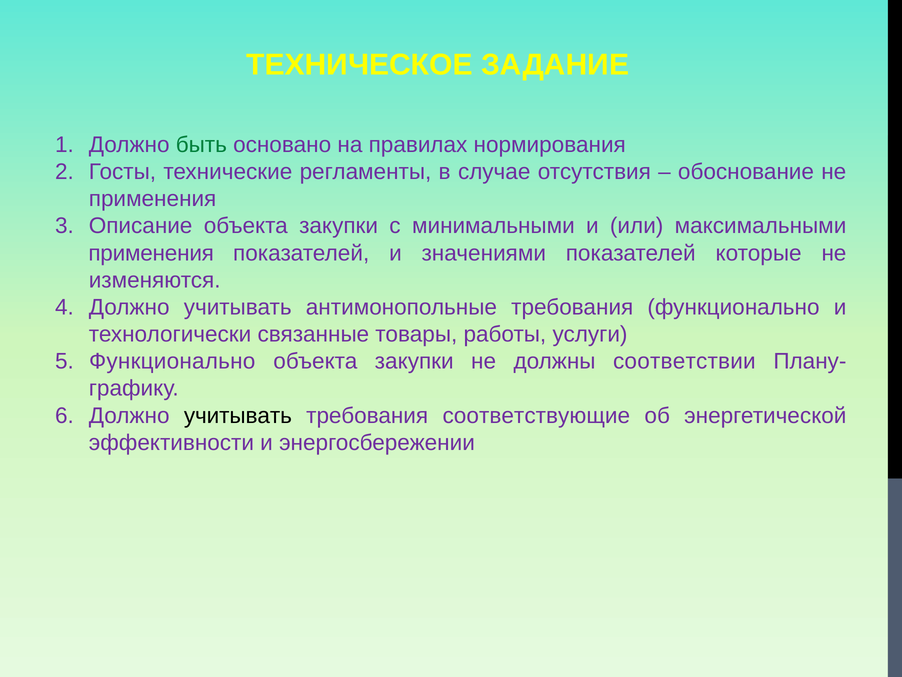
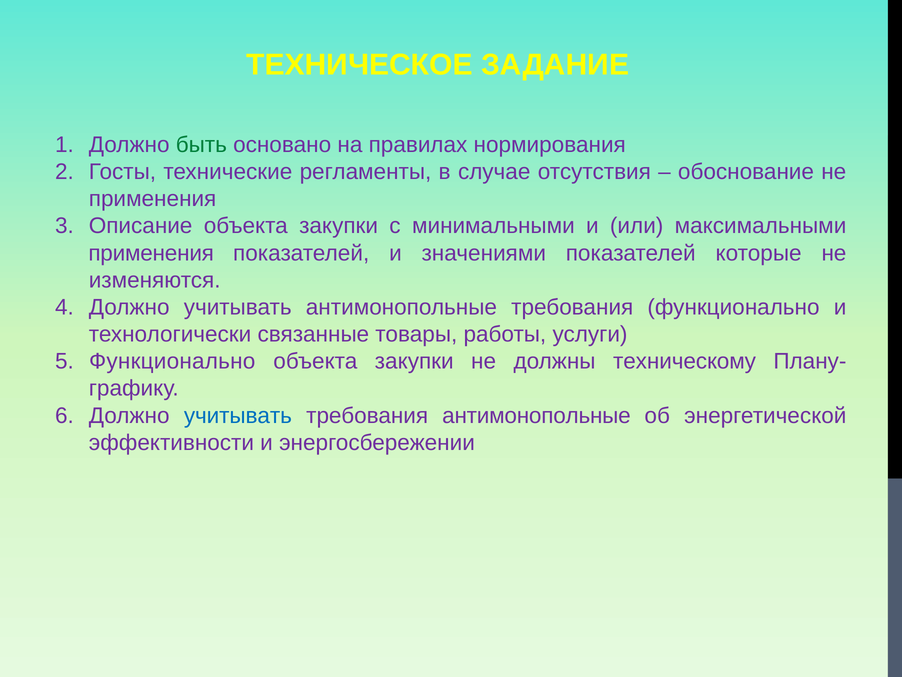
соответствии: соответствии -> техническому (684, 361)
учитывать colour: black -> blue (238, 415)
требования соответствующие: соответствующие -> антимонопольные (536, 415)
